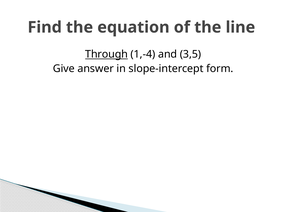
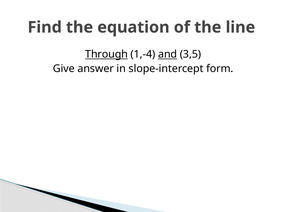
and underline: none -> present (168, 54)
